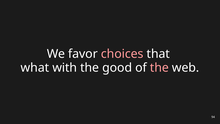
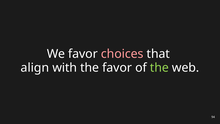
what: what -> align (35, 68)
the good: good -> favor (117, 68)
the colour: pink -> light green (159, 68)
